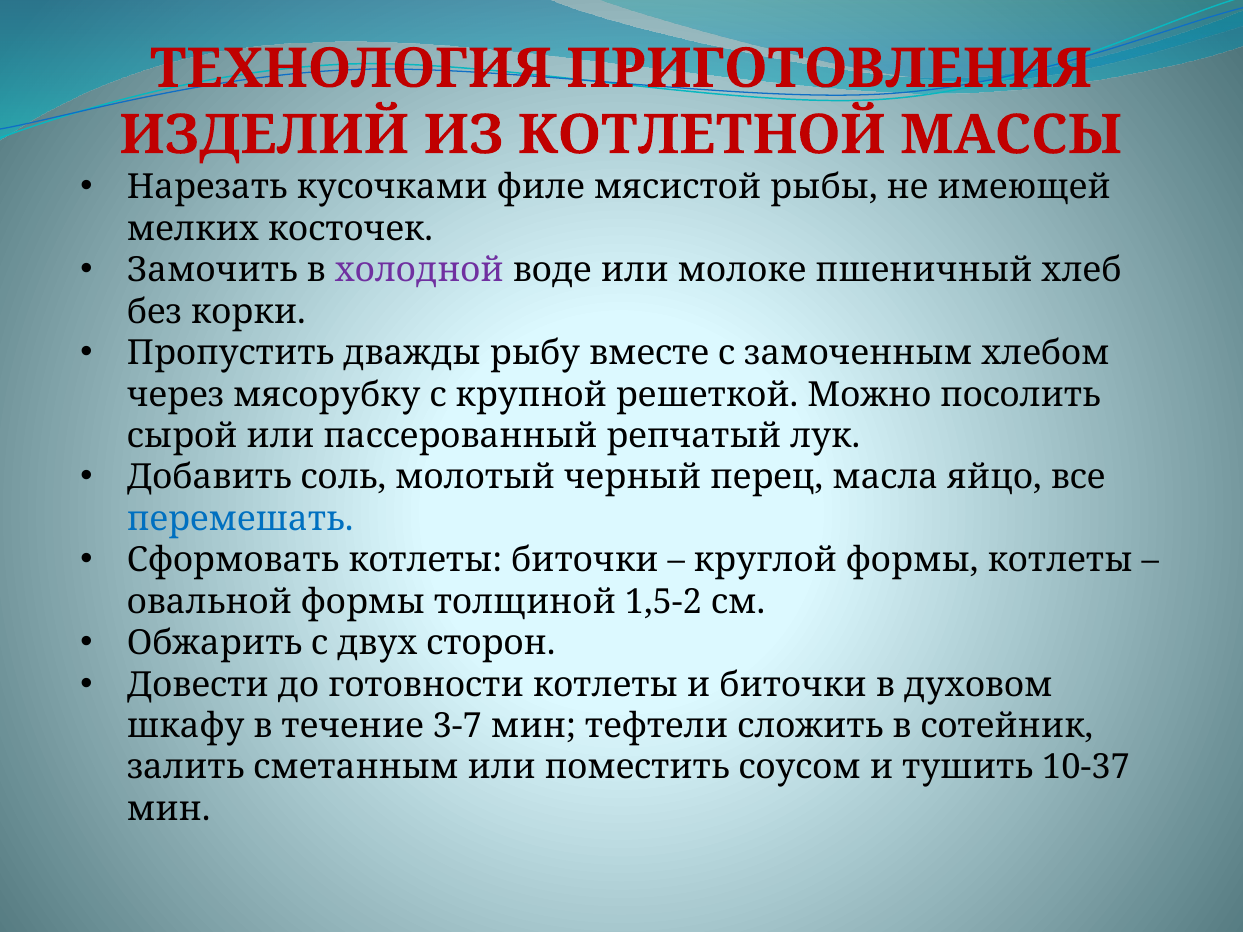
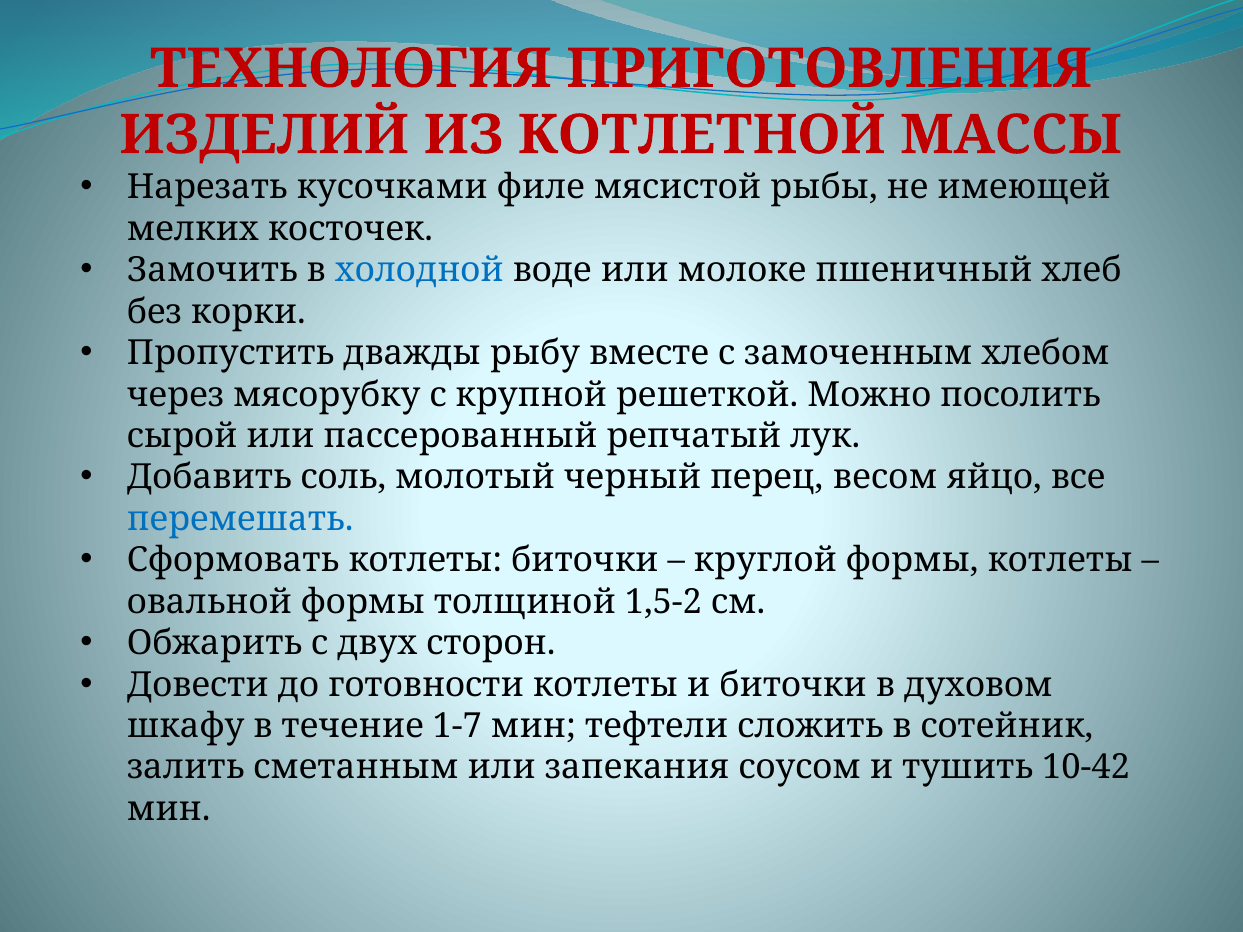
холодной colour: purple -> blue (419, 270)
масла: масла -> весом (885, 478)
3-7: 3-7 -> 1-7 (457, 726)
поместить: поместить -> запекания (637, 768)
10-37: 10-37 -> 10-42 (1086, 768)
